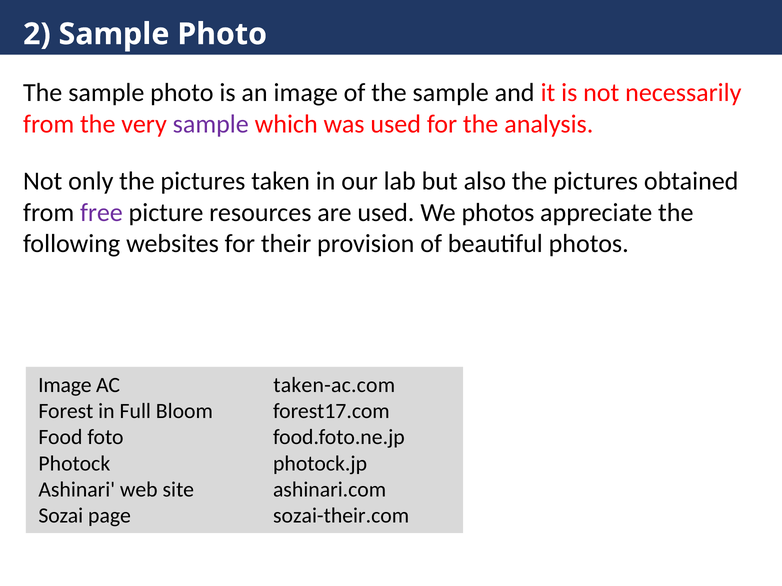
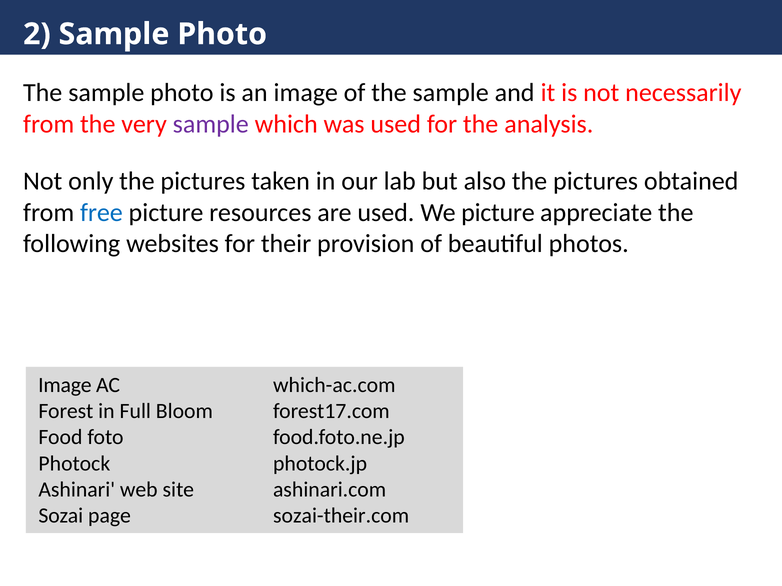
free colour: purple -> blue (101, 213)
We photos: photos -> picture (498, 213)
taken-ac.com: taken-ac.com -> which-ac.com (334, 386)
